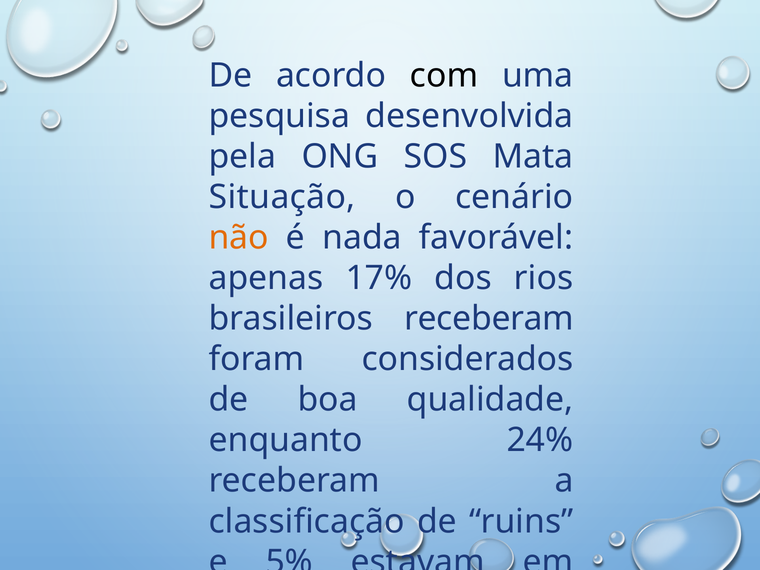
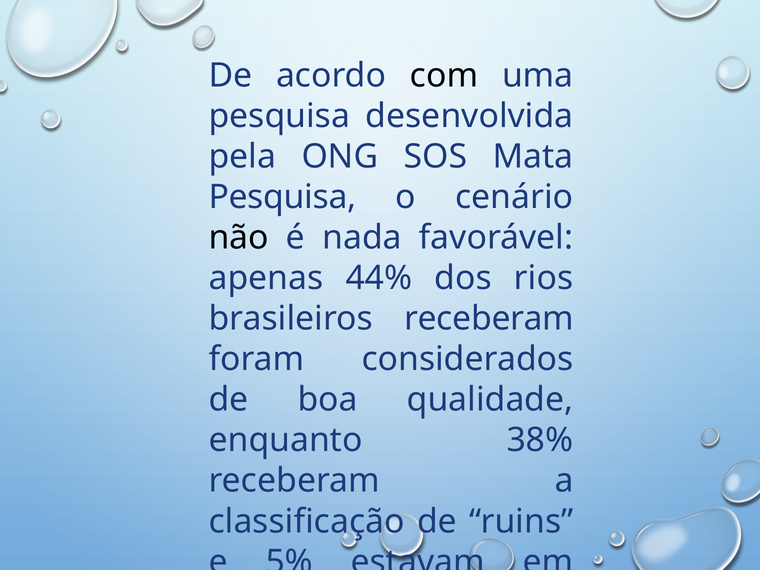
Situação: Situação -> Pesquisa (282, 197)
não colour: orange -> black (239, 238)
17%: 17% -> 44% (379, 278)
24%: 24% -> 38% (540, 440)
